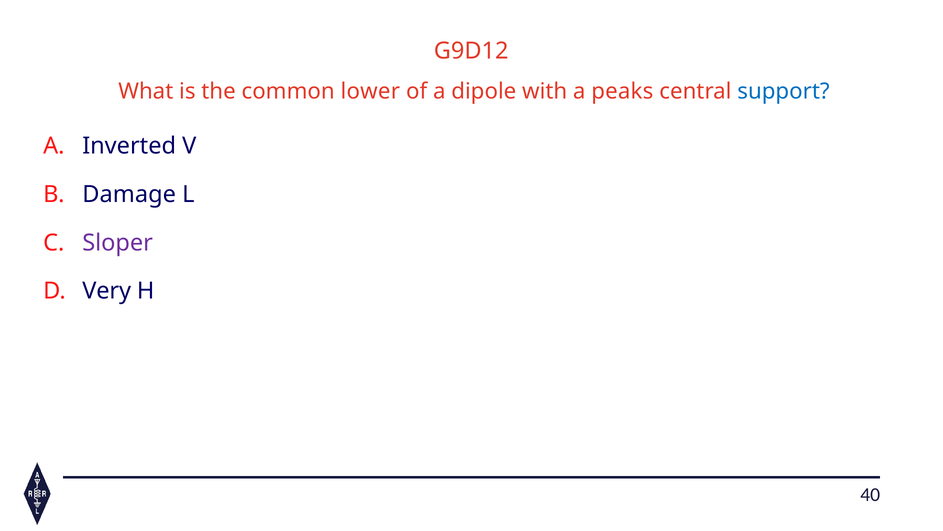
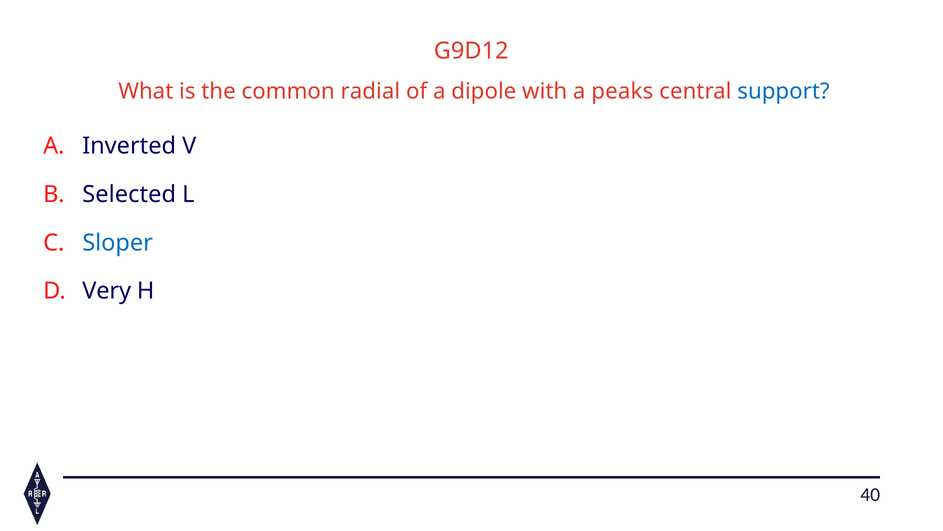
lower: lower -> radial (370, 91)
Damage: Damage -> Selected (129, 194)
Sloper colour: purple -> blue (118, 242)
